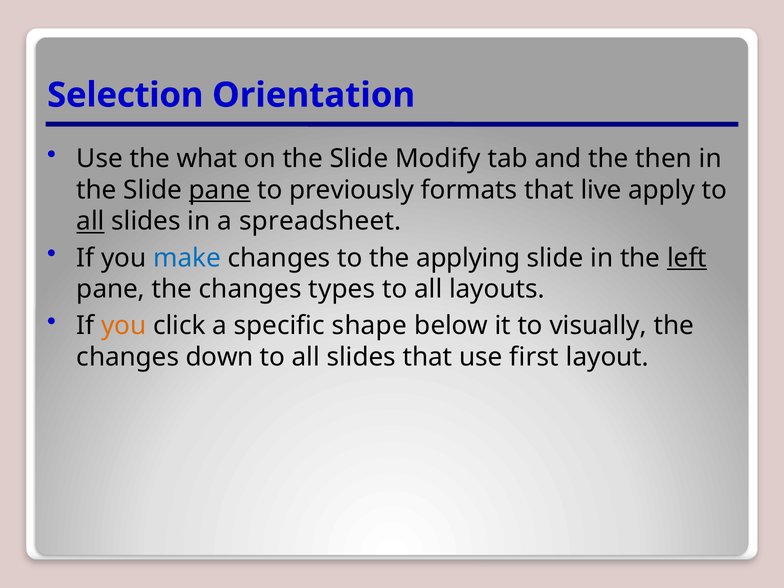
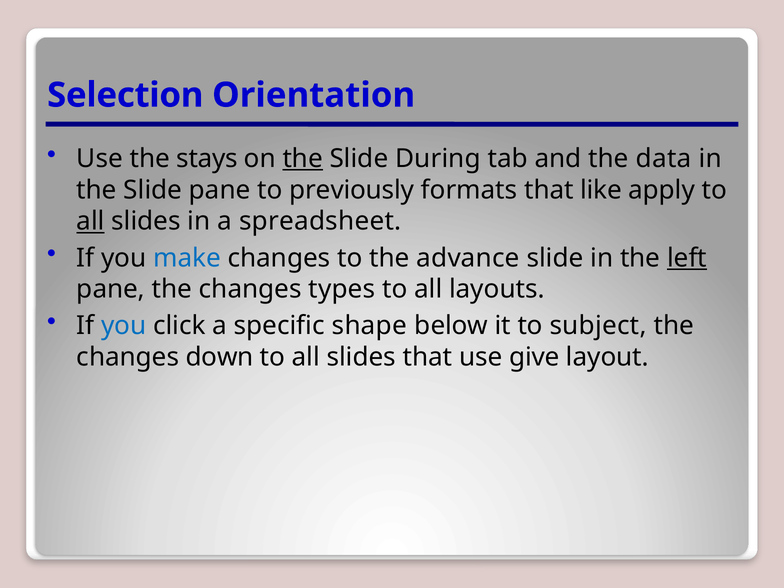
what: what -> stays (207, 159)
the underline: none -> present (303, 159)
Modify: Modify -> During (438, 159)
then: then -> data (664, 159)
pane underline: present -> none (220, 190)
live: live -> like (601, 190)
applying: applying -> advance (468, 258)
you colour: orange -> blue (124, 326)
visually: visually -> subject (598, 326)
first: first -> give (534, 357)
